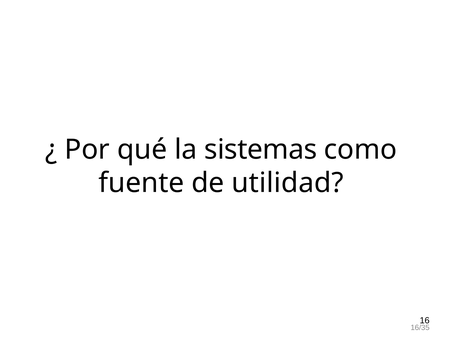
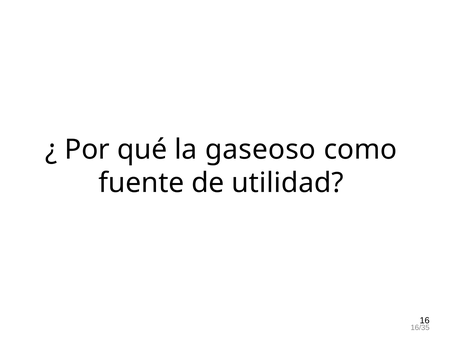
sistemas: sistemas -> gaseoso (260, 149)
